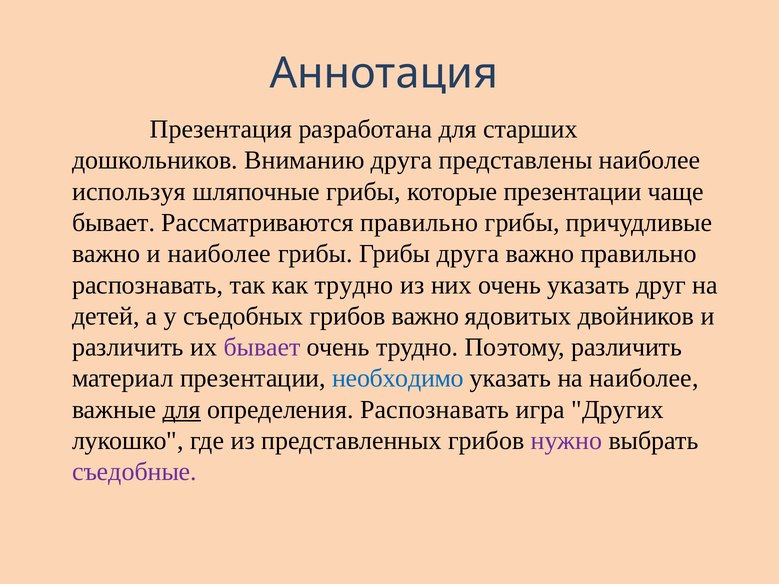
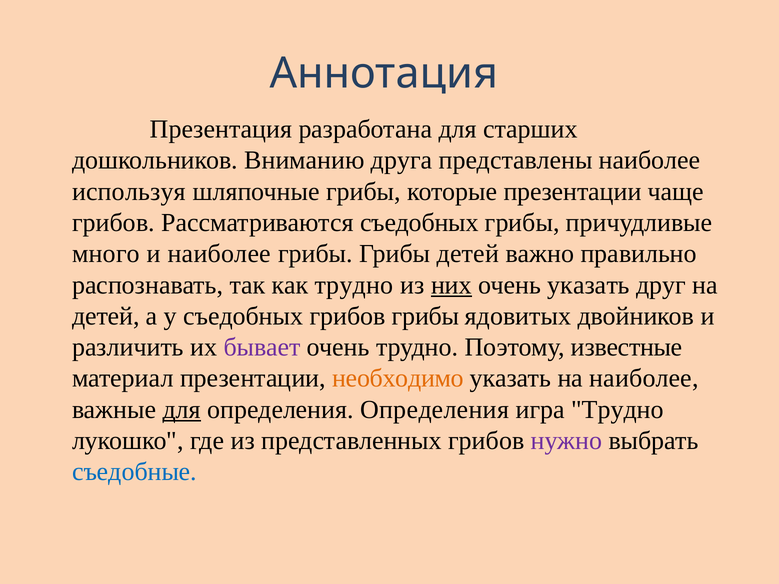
бывает: бывает -> грибов (113, 223)
Рассматриваются правильно: правильно -> съедобных (419, 223)
важно: важно -> много (106, 254)
Грибы друга: друга -> детей (468, 254)
них underline: none -> present (451, 285)
грибов важно: важно -> грибы (425, 316)
Поэтому различить: различить -> известные (627, 347)
необходимо colour: blue -> orange (398, 379)
определения Распознавать: Распознавать -> Определения (435, 410)
игра Других: Других -> Трудно (618, 410)
съедобные colour: purple -> blue (134, 472)
